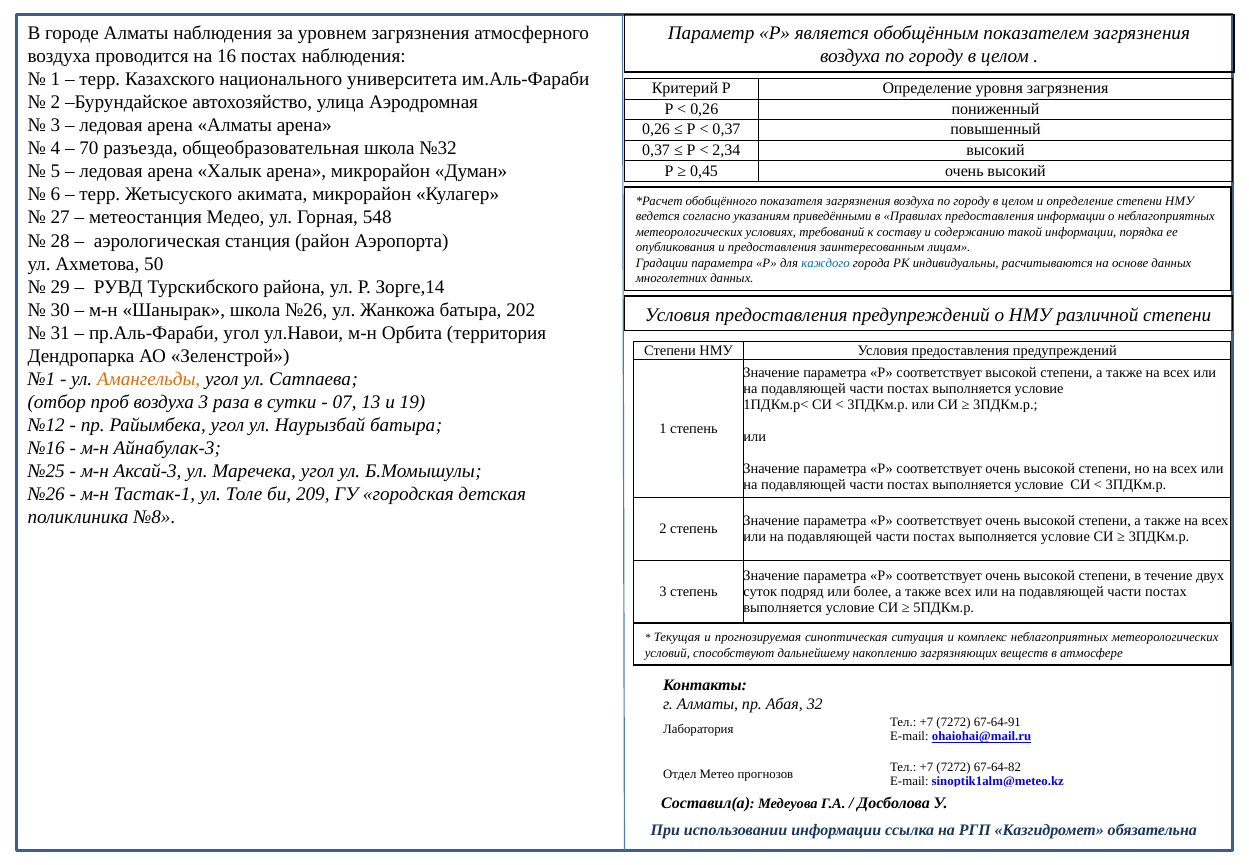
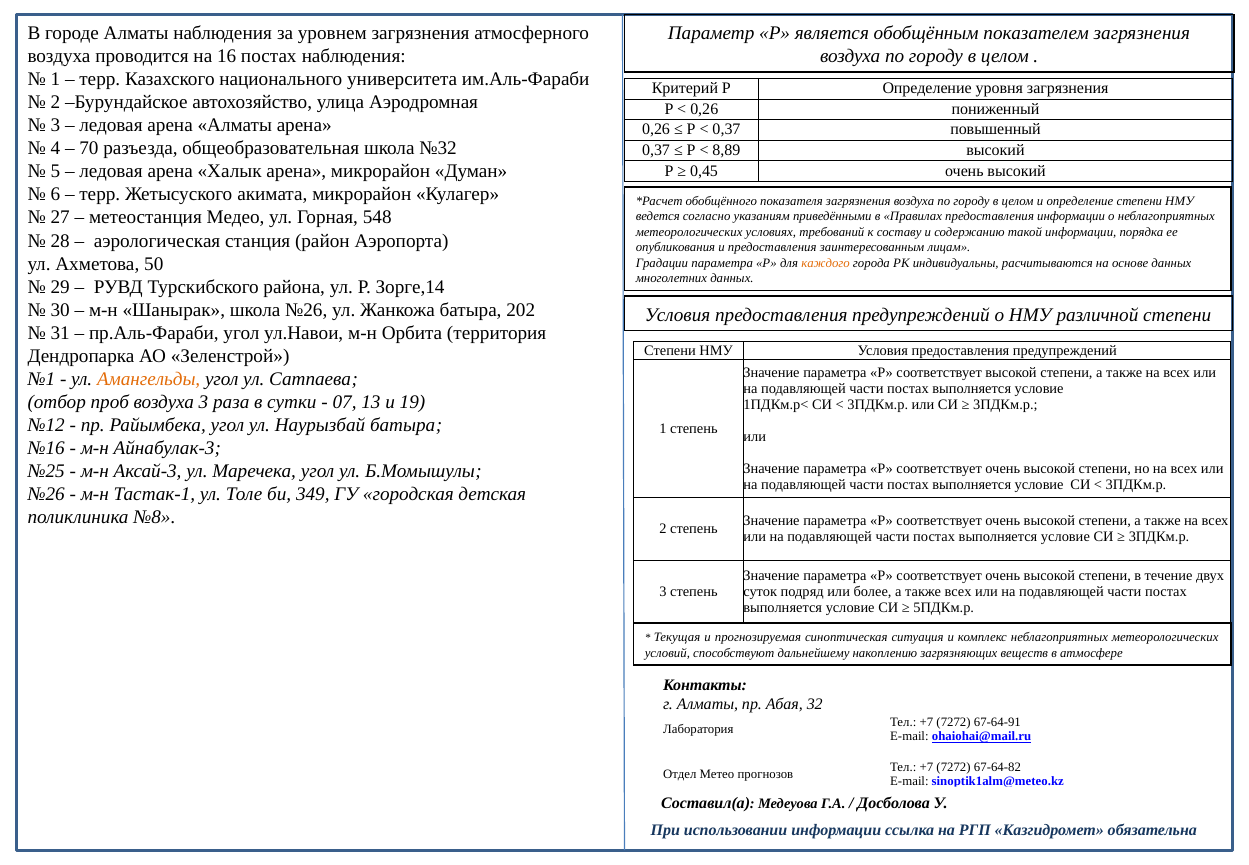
2,34: 2,34 -> 8,89 (726, 150)
каждого colour: blue -> orange (826, 263)
209: 209 -> 349 (313, 494)
